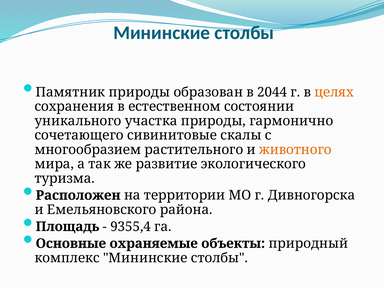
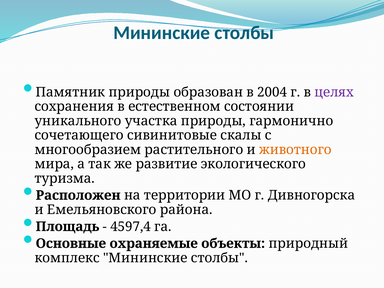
2044: 2044 -> 2004 (272, 92)
целях colour: orange -> purple (334, 92)
9355,4: 9355,4 -> 4597,4 (131, 227)
